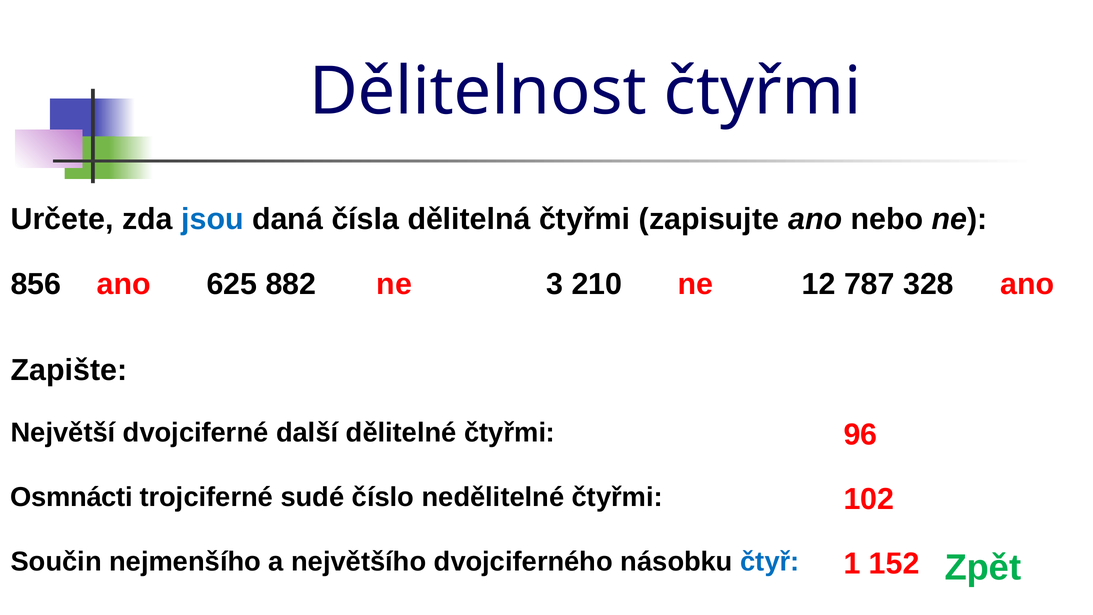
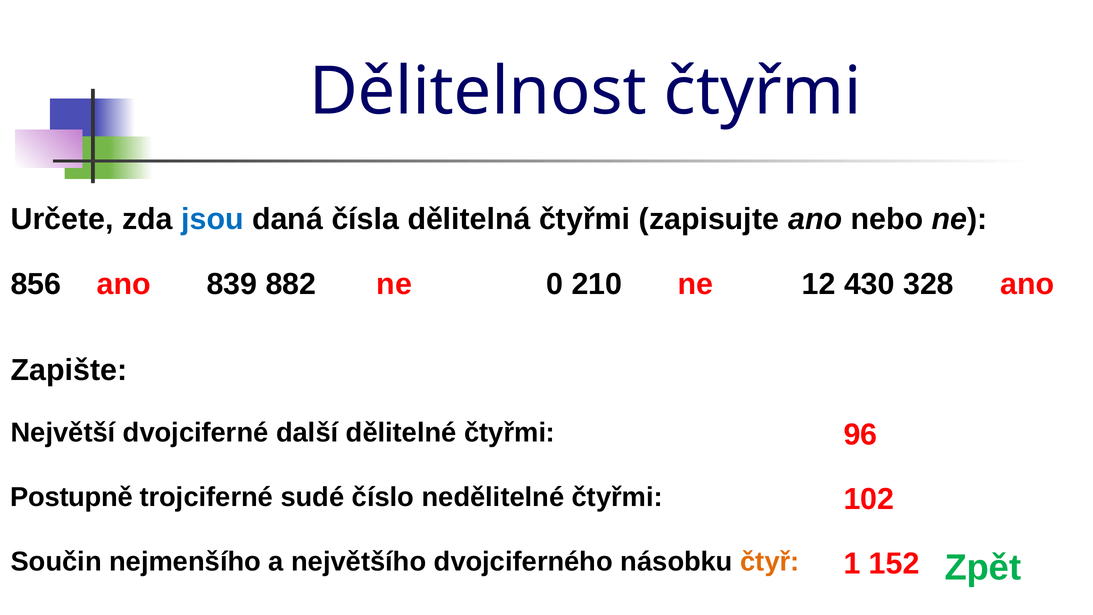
625: 625 -> 839 (232, 284)
3: 3 -> 0 (555, 284)
787: 787 -> 430 (869, 284)
Osmnácti: Osmnácti -> Postupně (72, 497)
čtyř colour: blue -> orange (770, 562)
